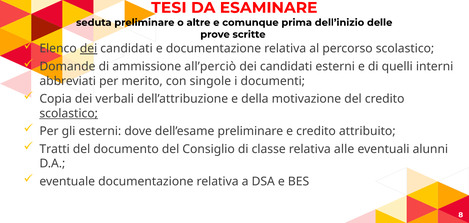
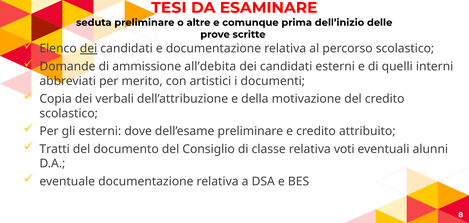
all’perciò: all’perciò -> all’debita (210, 67)
singole: singole -> artistici (210, 81)
scolastico underline: present -> none (69, 114)
alle: alle -> voti (344, 149)
